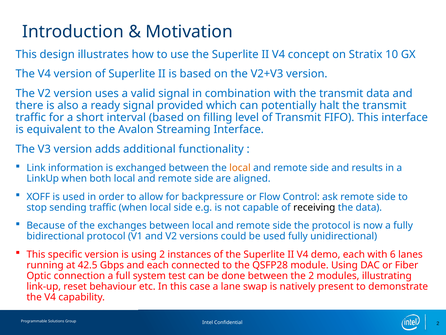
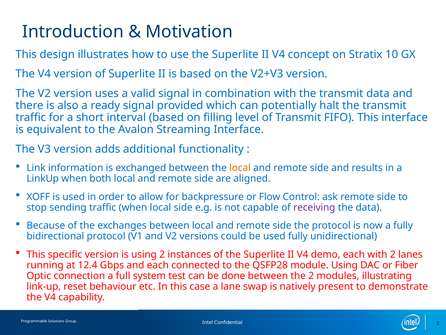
receiving colour: black -> purple (314, 207)
with 6: 6 -> 2 (393, 254)
42.5: 42.5 -> 12.4 (88, 265)
